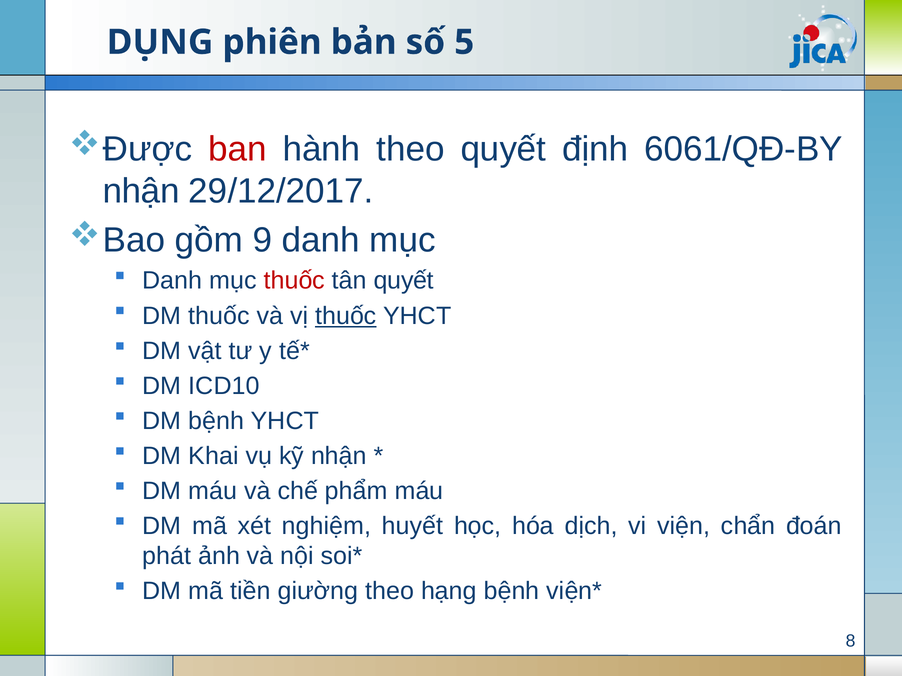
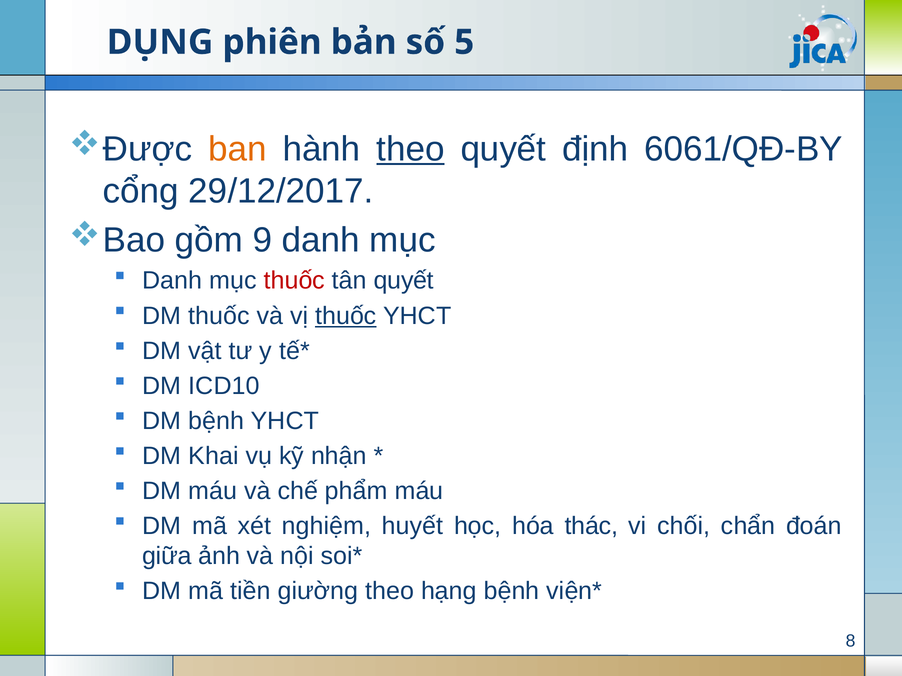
ban colour: red -> orange (237, 149)
theo underline: none -> present (410, 149)
nhận: nhận -> cổng (141, 191)
dịch: dịch -> thác (591, 526)
viện: viện -> chối (684, 526)
phát: phát -> giữa (167, 557)
